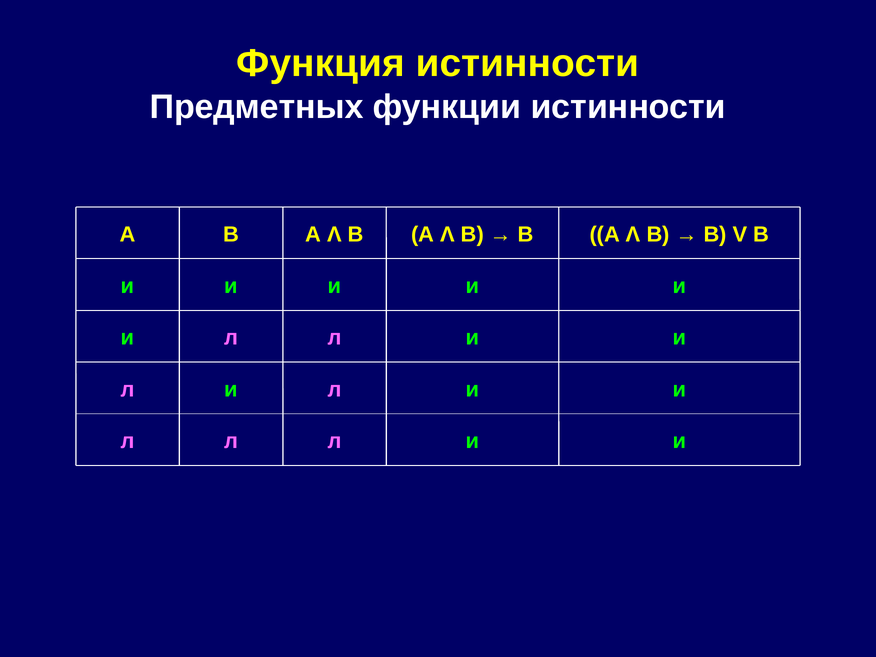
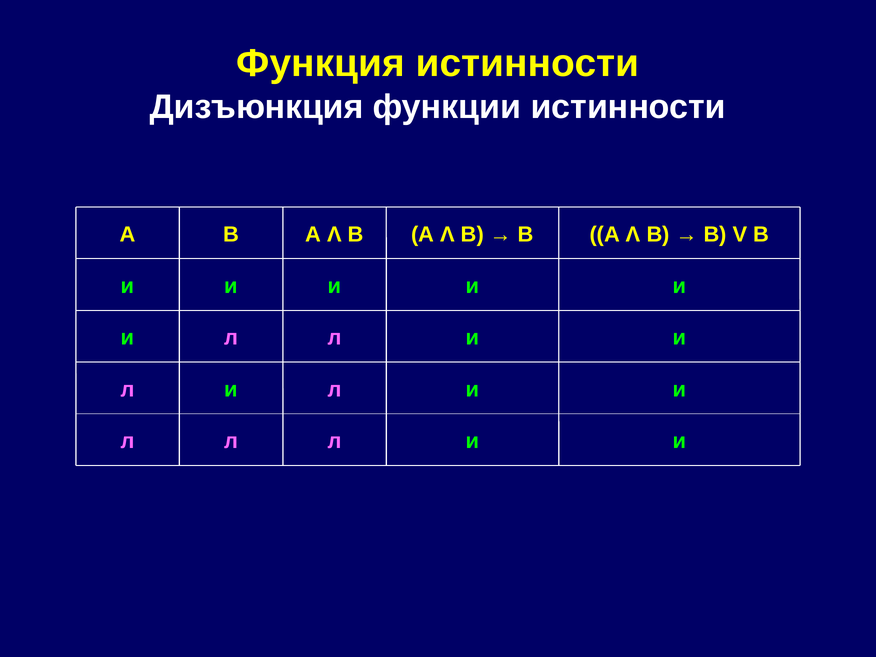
Предметных: Предметных -> Дизъюнкция (257, 107)
